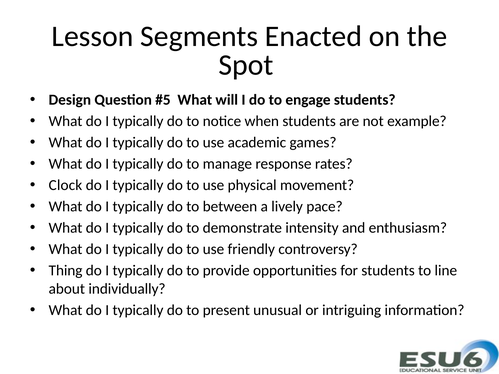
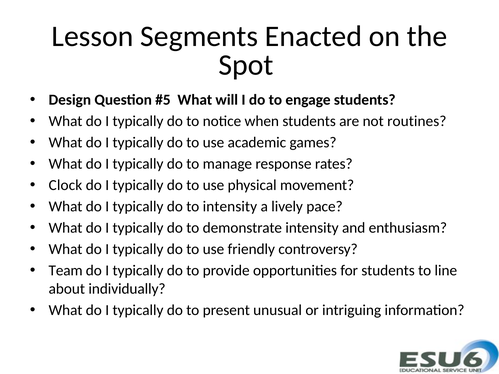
example: example -> routines (417, 121)
to between: between -> intensity (230, 207)
Thing: Thing -> Team (66, 271)
